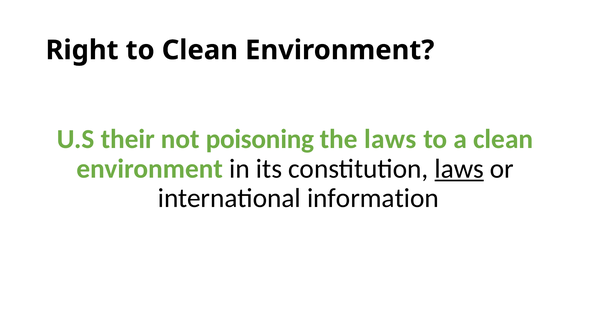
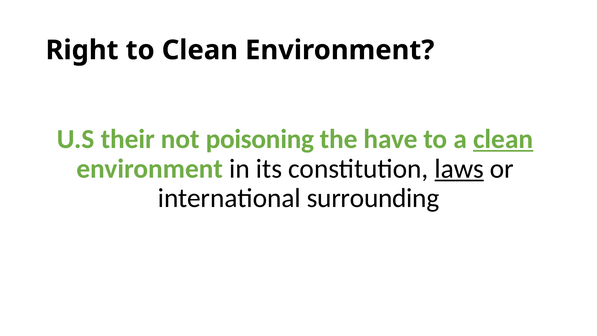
the laws: laws -> have (391, 139)
clean underline: none -> present (503, 139)
information: information -> surrounding (373, 198)
